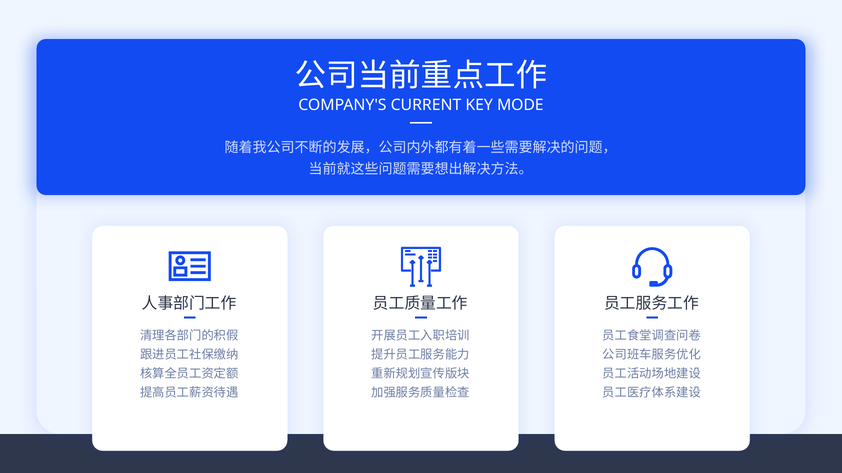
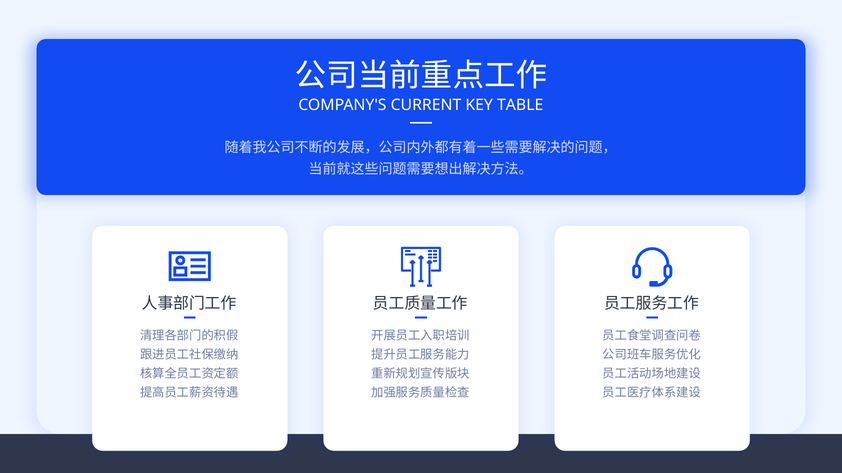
MODE: MODE -> TABLE (520, 105)
